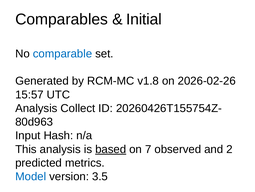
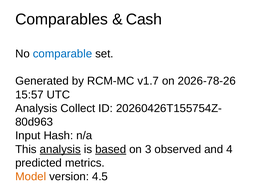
Initial: Initial -> Cash (144, 19)
v1.8: v1.8 -> v1.7 (148, 81)
2026-02-26: 2026-02-26 -> 2026-78-26 (207, 81)
analysis underline: none -> present (60, 149)
7: 7 -> 3 (148, 149)
2: 2 -> 4 (230, 149)
Model colour: blue -> orange (31, 176)
3.5: 3.5 -> 4.5 (100, 176)
